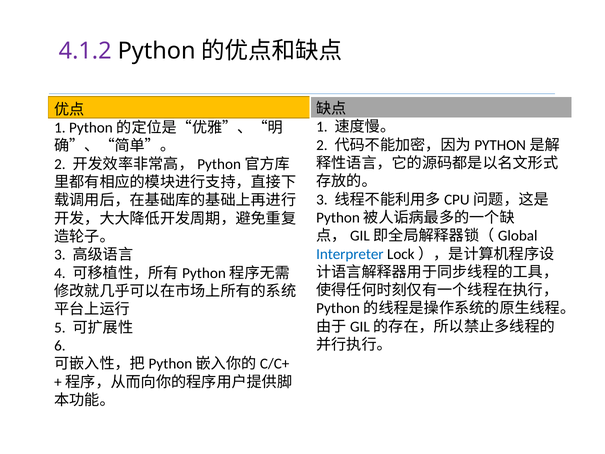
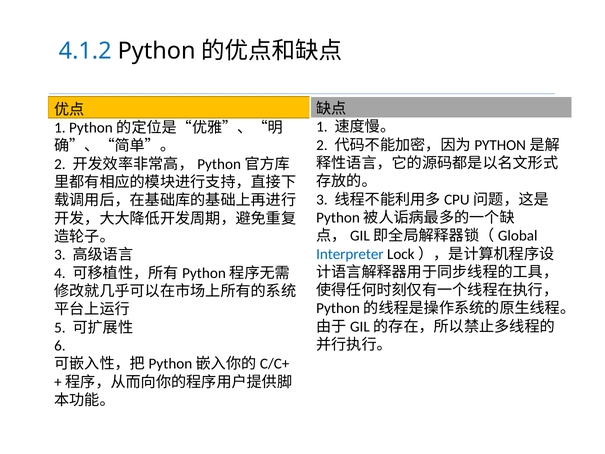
4.1.2 colour: purple -> blue (85, 51)
